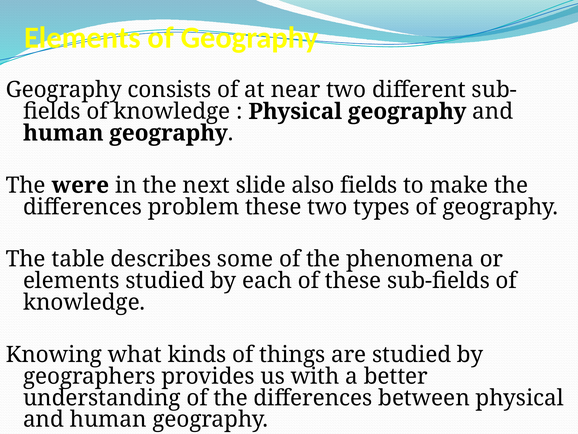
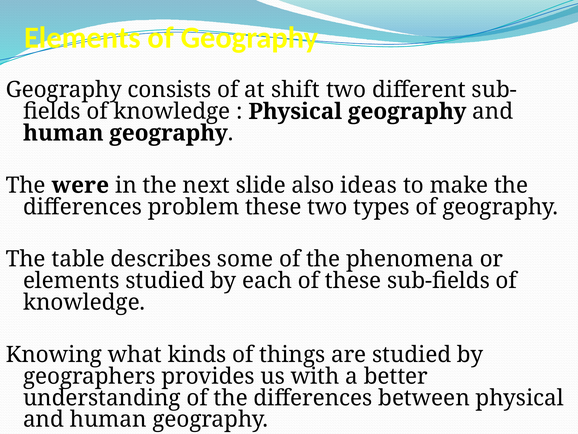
near: near -> shift (295, 90)
also fields: fields -> ideas (369, 185)
